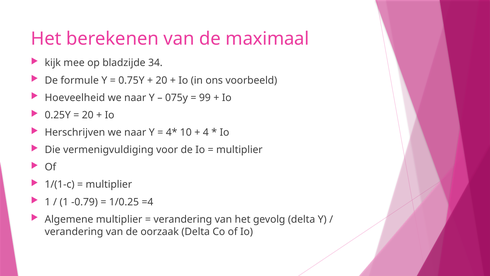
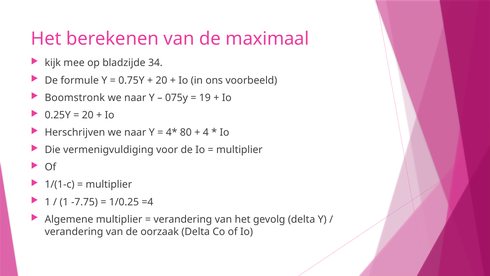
Hoeveelheid: Hoeveelheid -> Boomstronk (75, 98)
99: 99 -> 19 (205, 98)
10: 10 -> 80 (186, 132)
-0.79: -0.79 -> -7.75 (85, 202)
